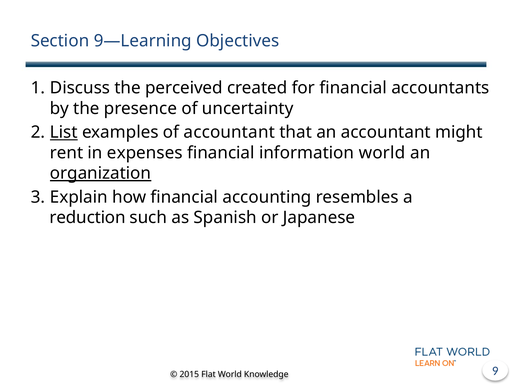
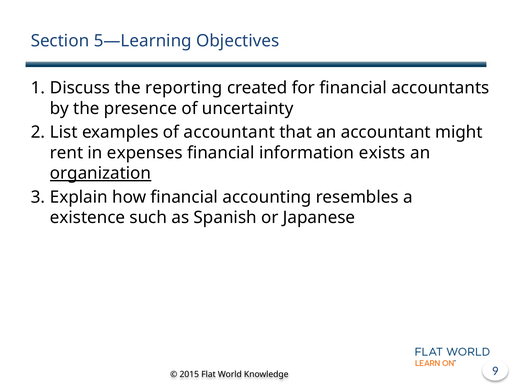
9—Learning: 9—Learning -> 5—Learning (143, 41)
perceived: perceived -> reporting (184, 88)
List underline: present -> none (64, 132)
information world: world -> exists (382, 153)
reduction: reduction -> existence (88, 218)
